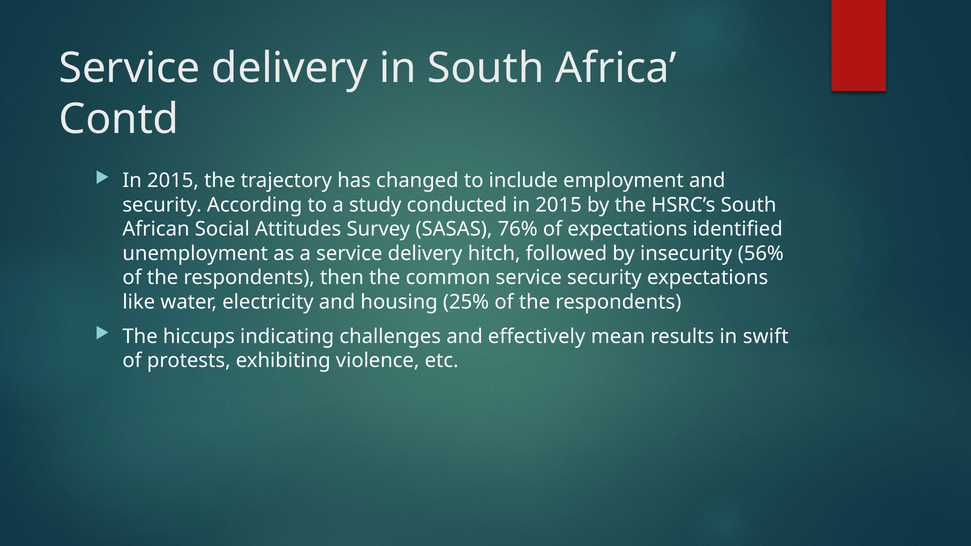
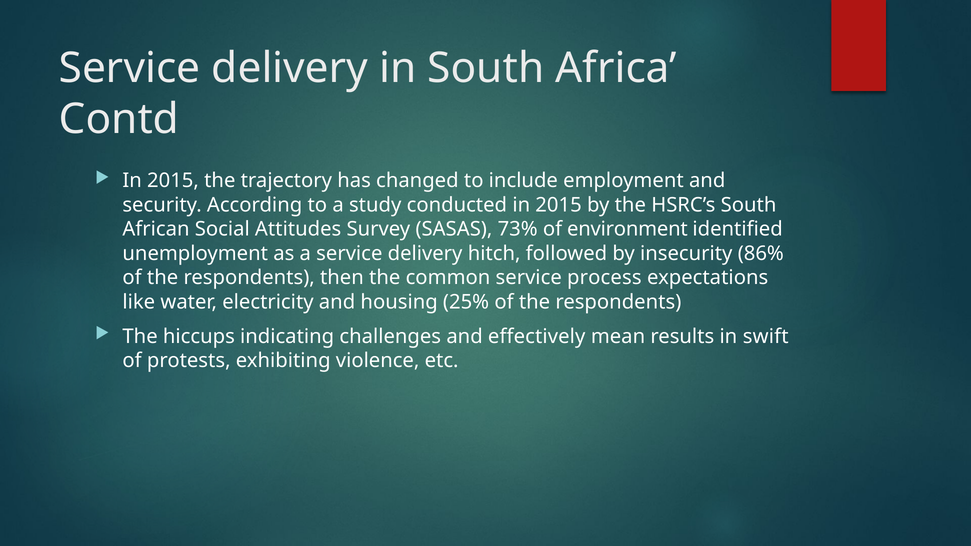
76%: 76% -> 73% (518, 229)
of expectations: expectations -> environment (627, 229)
56%: 56% -> 86% (761, 254)
service security: security -> process (604, 278)
